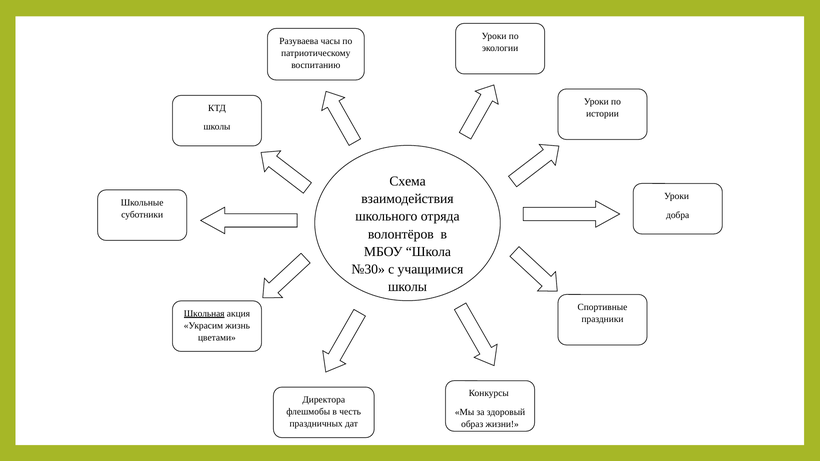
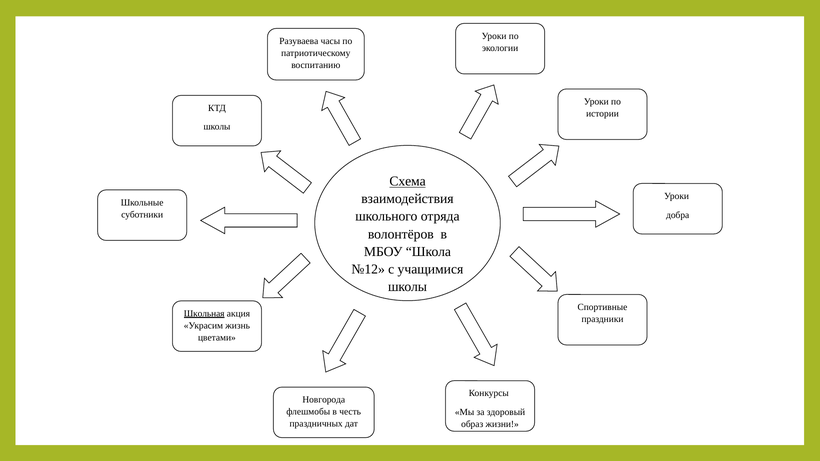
Схема underline: none -> present (408, 182)
№30: №30 -> №12 (368, 269)
Директора: Директора -> Новгорода (324, 400)
